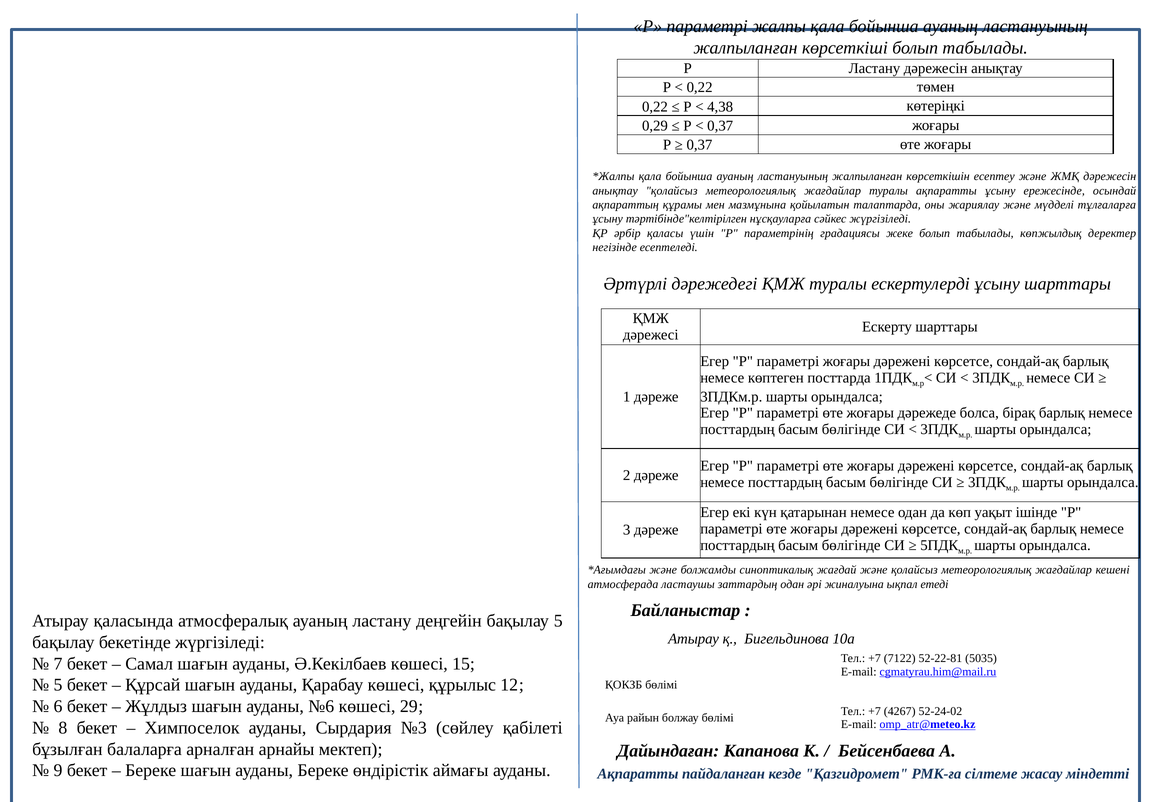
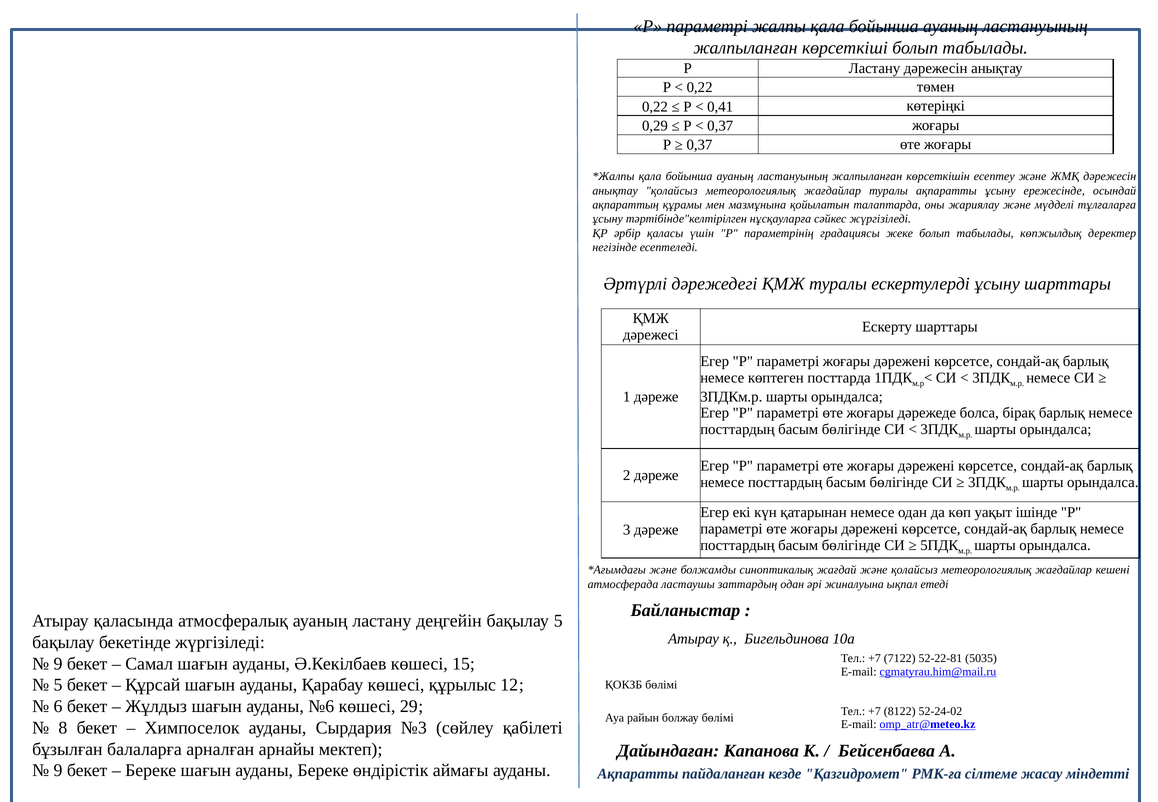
4,38: 4,38 -> 0,41 (720, 107)
7: 7 -> 9 (58, 663)
4267: 4267 -> 8122 (900, 711)
